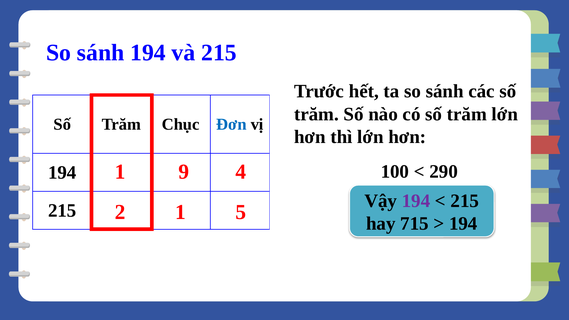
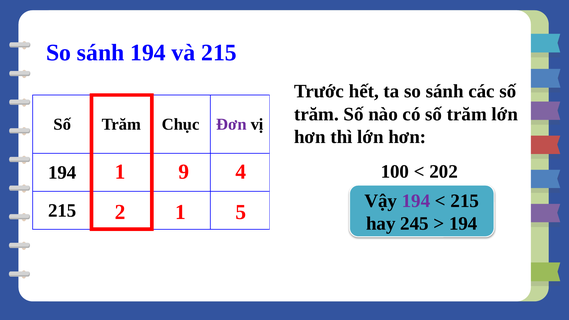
Đơn colour: blue -> purple (231, 124)
290: 290 -> 202 (444, 172)
715: 715 -> 245 (414, 224)
